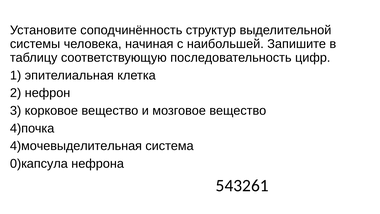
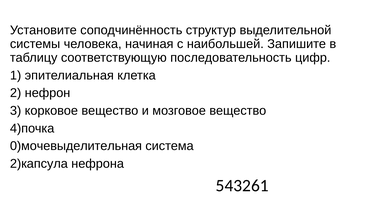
4)мочевыделительная: 4)мочевыделительная -> 0)мочевыделительная (76, 146)
0)капсула: 0)капсула -> 2)капсула (39, 163)
